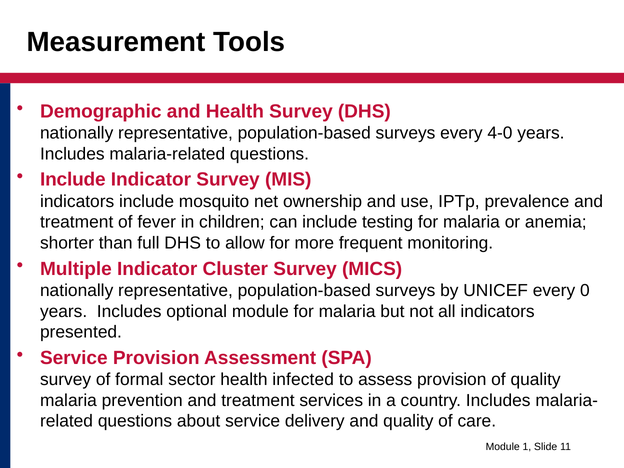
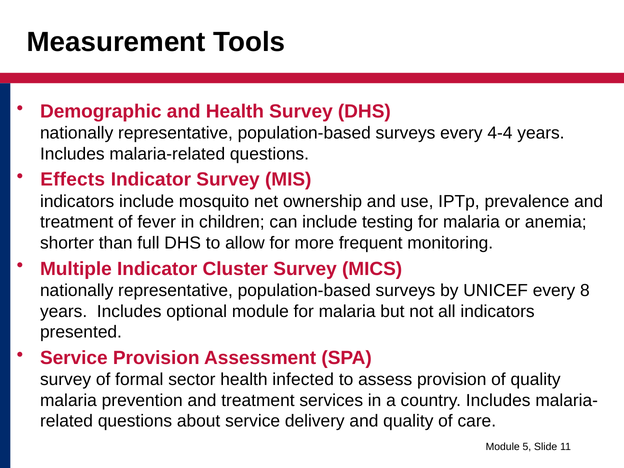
4-0: 4-0 -> 4-4 (500, 133)
Include: Include -> Effects (73, 180)
0: 0 -> 8 (585, 290)
1: 1 -> 5 (527, 447)
